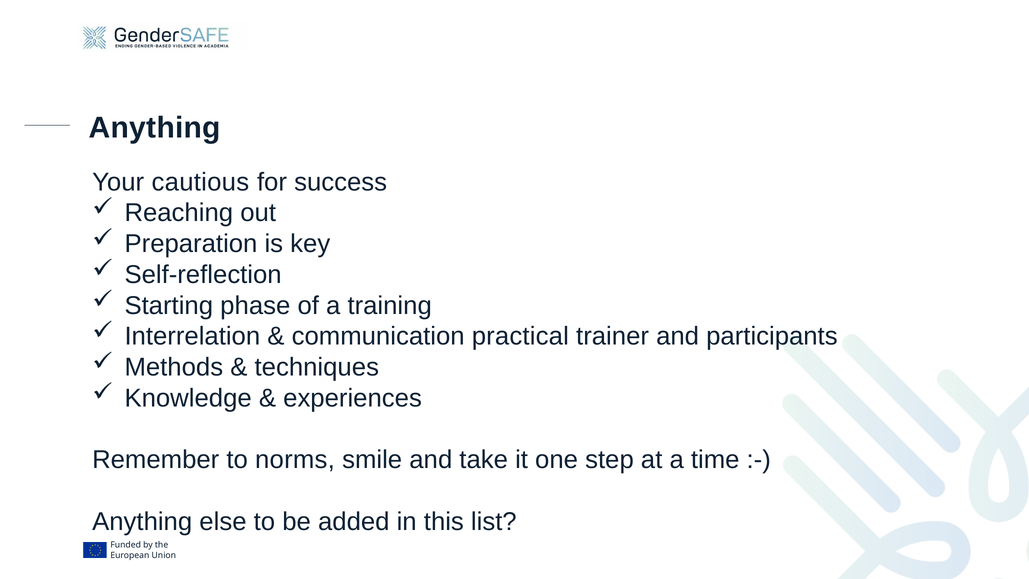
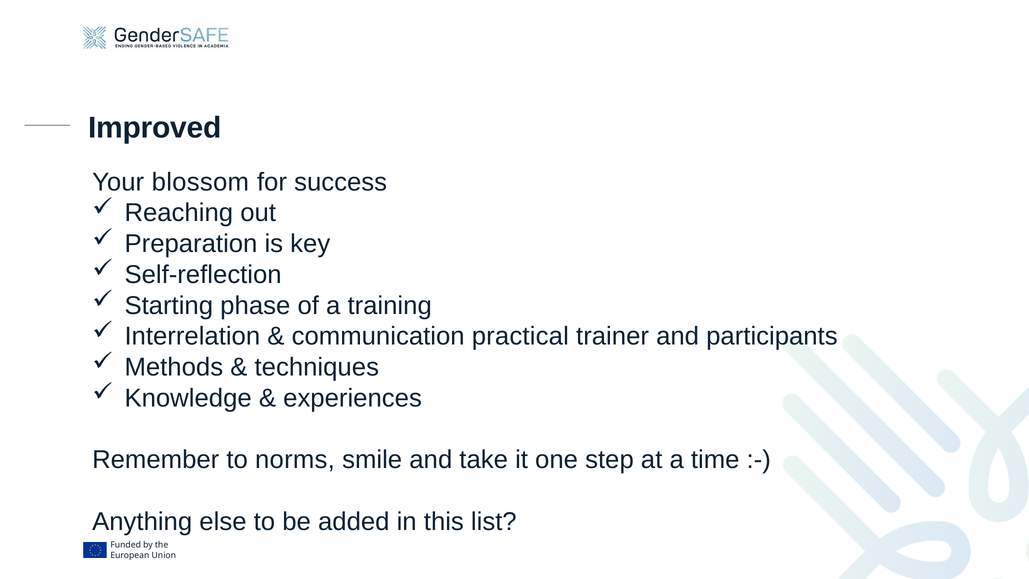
Anything: Anything -> Improved (155, 128)
cautious: cautious -> blossom (200, 182)
